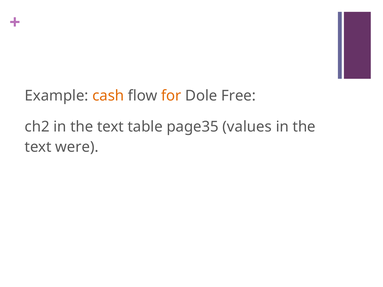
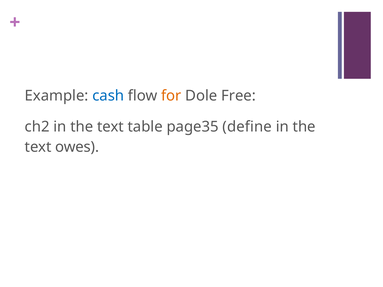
cash colour: orange -> blue (108, 96)
values: values -> define (247, 127)
were: were -> owes (77, 147)
